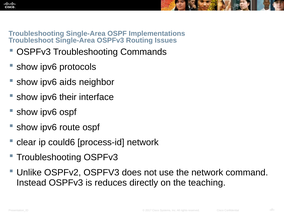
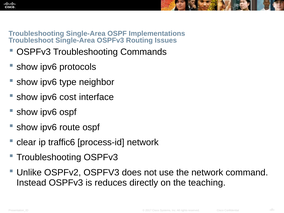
aids: aids -> type (68, 82)
their: their -> cost (68, 97)
could6: could6 -> traffic6 (62, 142)
